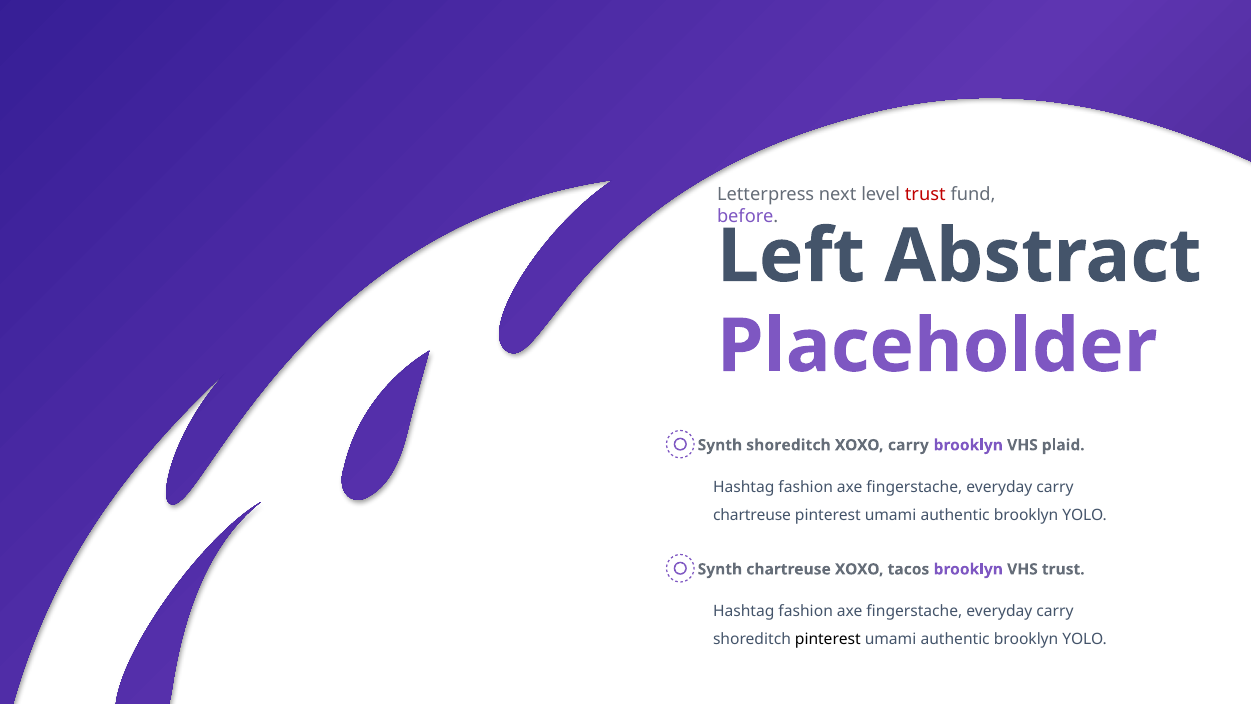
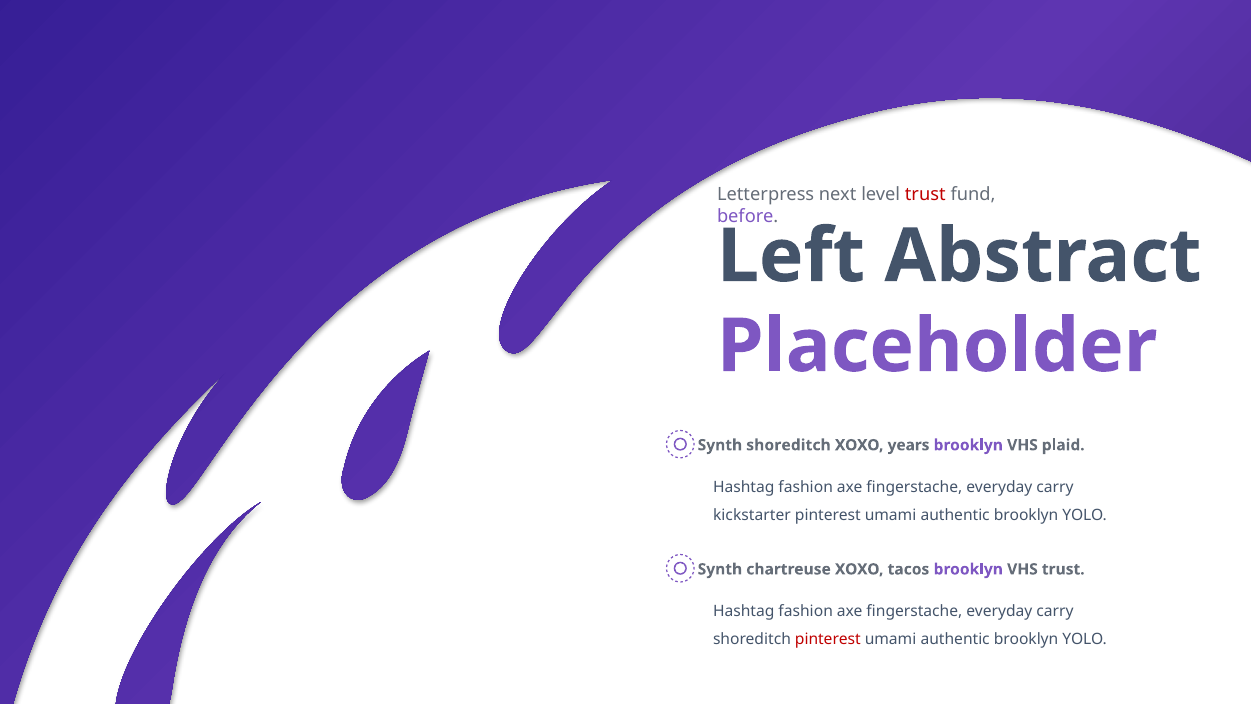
XOXO carry: carry -> years (909, 445)
chartreuse: chartreuse -> kickstarter (752, 516)
pinterest colour: black -> red (828, 639)
